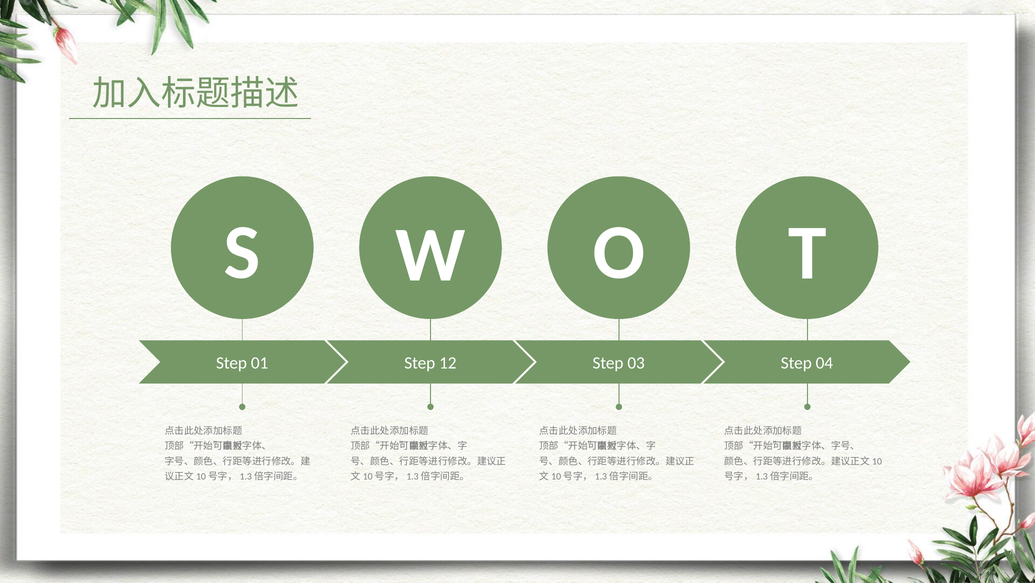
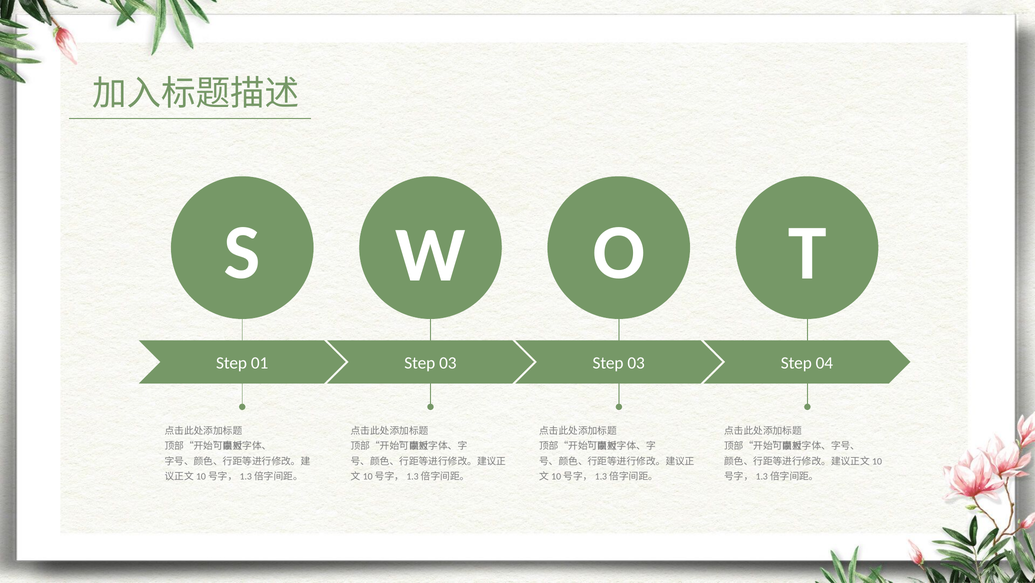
01 Step 12: 12 -> 03 (448, 363)
